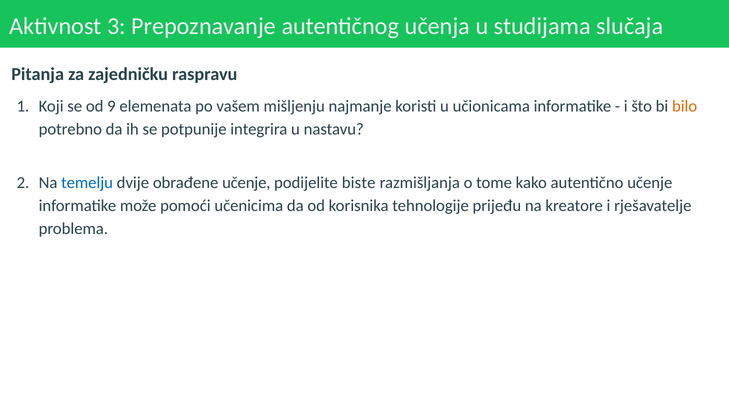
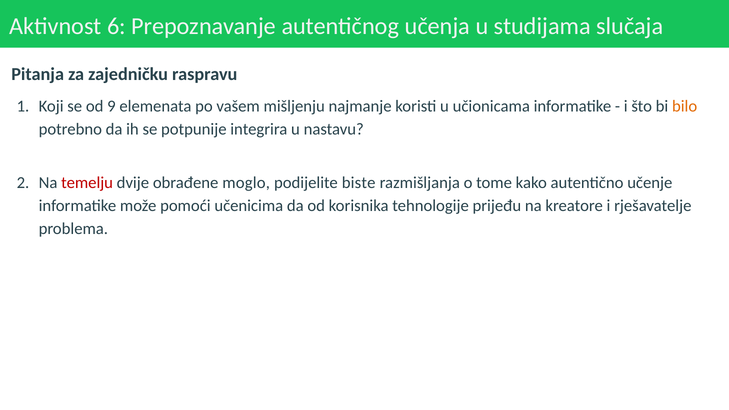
3: 3 -> 6 (116, 26)
temelju colour: blue -> red (87, 183)
obrađene učenje: učenje -> moglo (246, 183)
